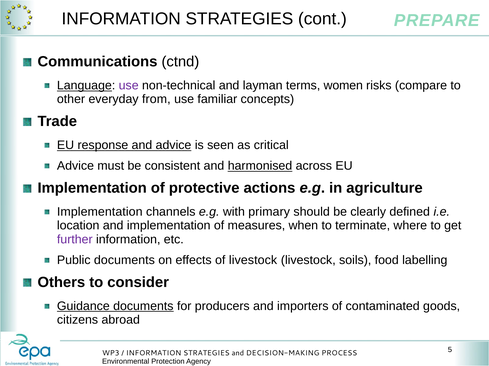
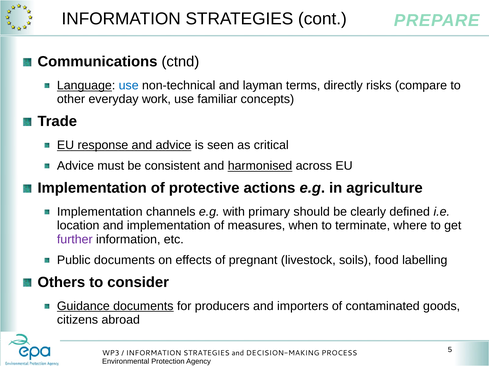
use colour: purple -> blue (129, 86)
women: women -> directly (343, 86)
from: from -> work (156, 99)
of livestock: livestock -> pregnant (253, 261)
